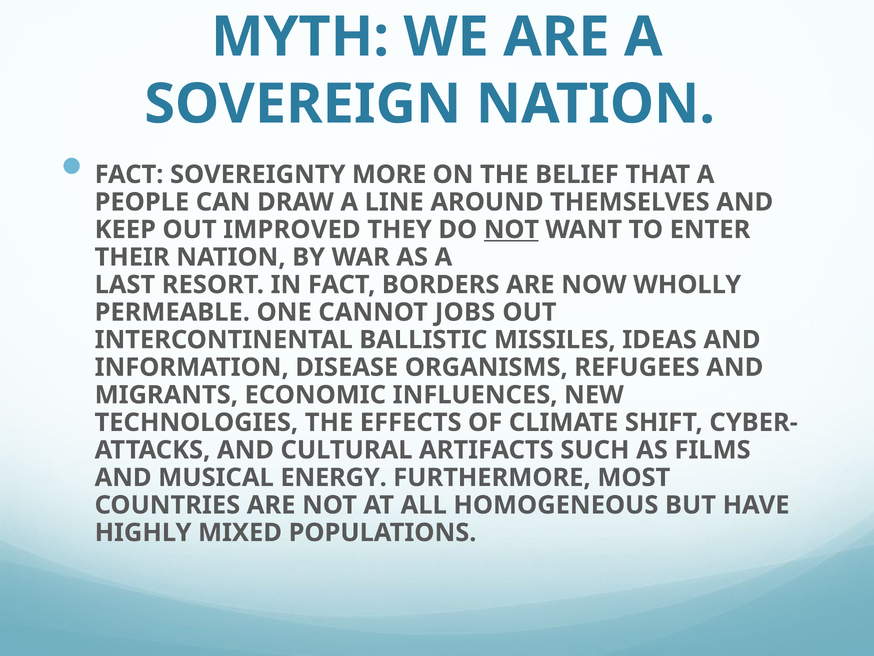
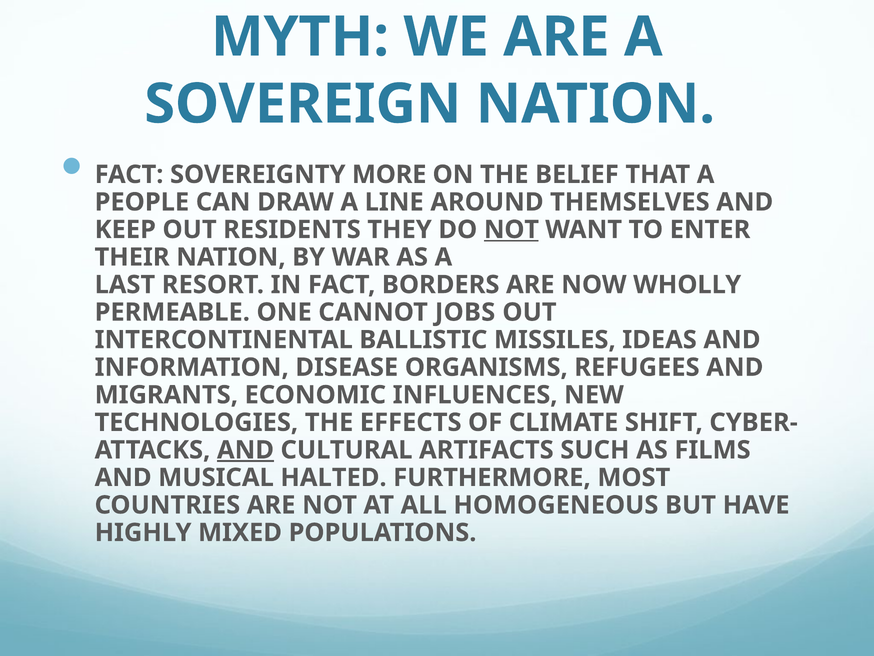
IMPROVED: IMPROVED -> RESIDENTS (292, 229)
AND underline: none -> present (245, 450)
ENERGY: ENERGY -> HALTED (333, 477)
